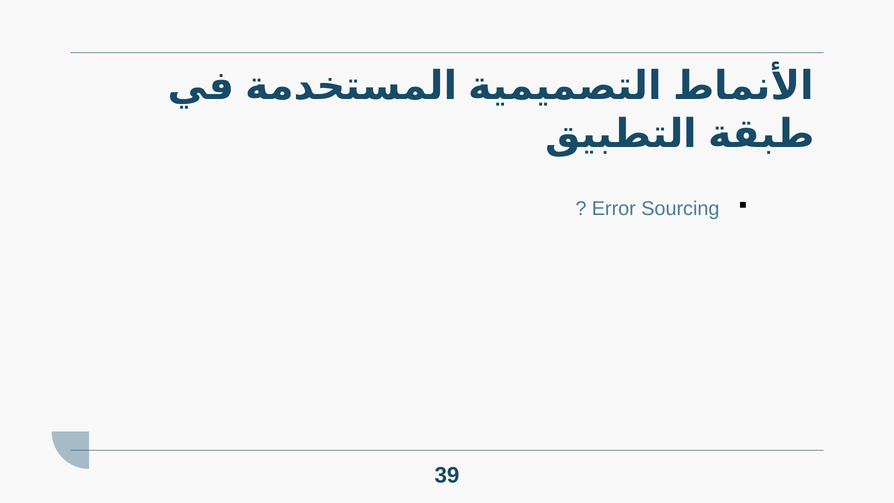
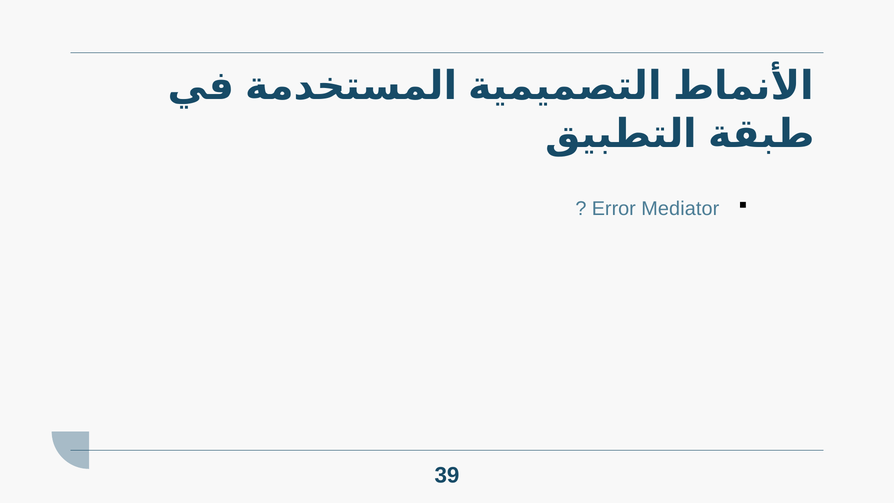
Sourcing: Sourcing -> Mediator (680, 209)
